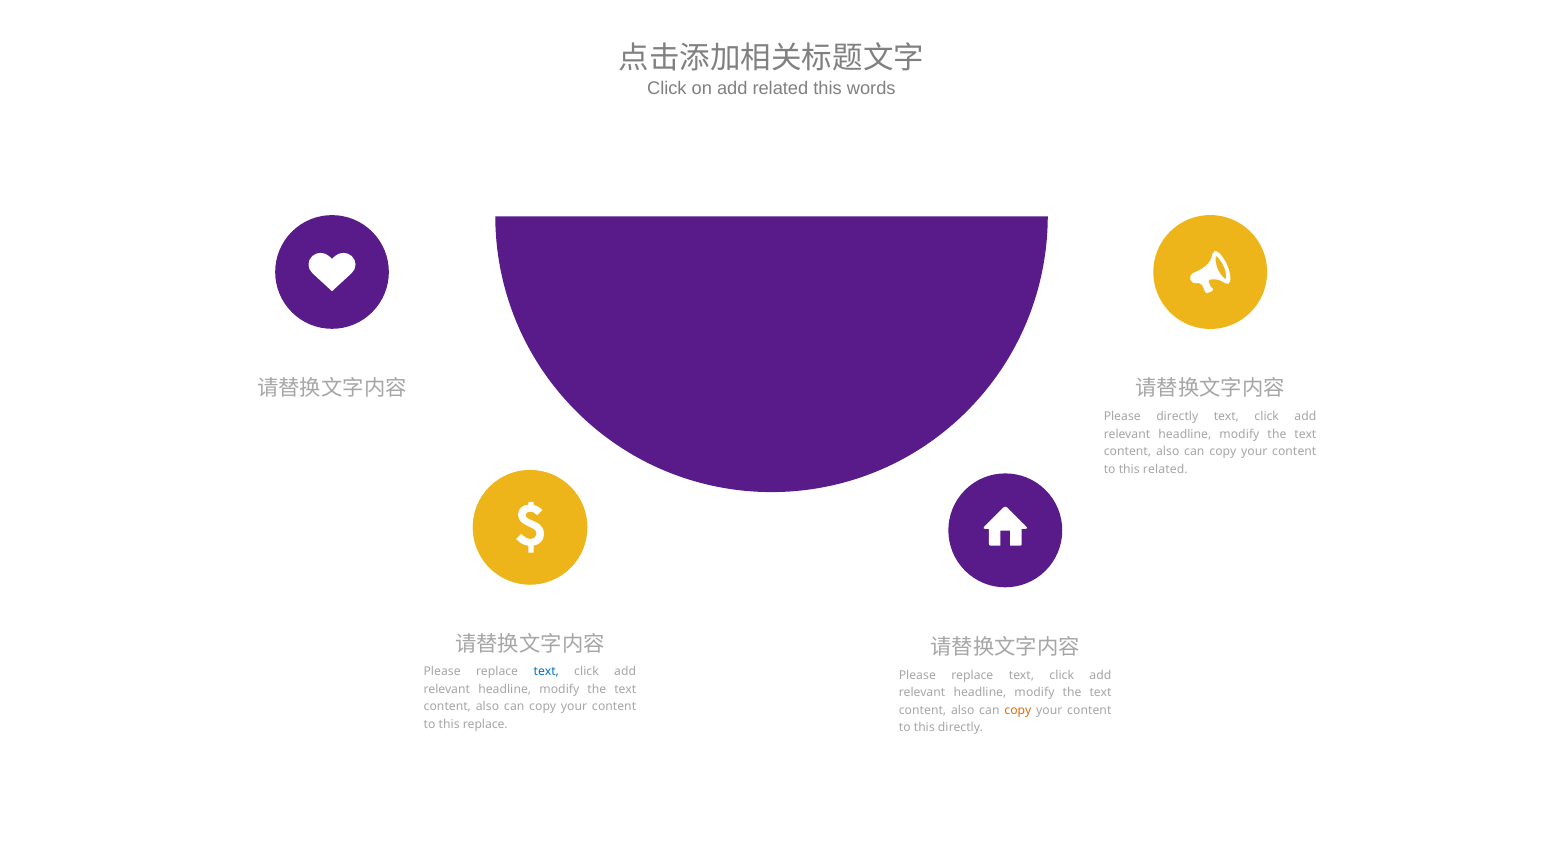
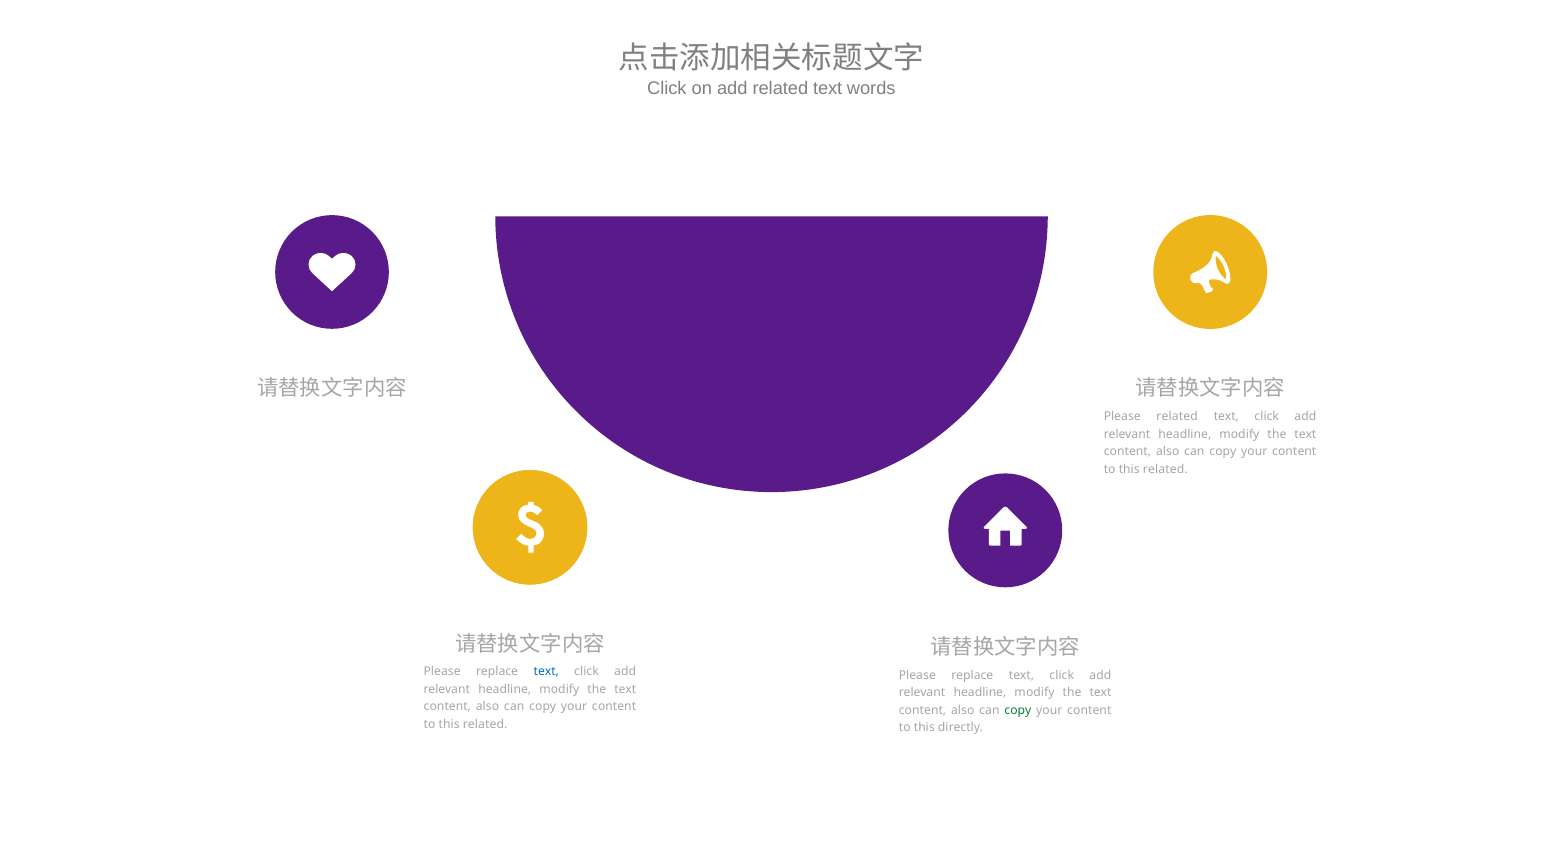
add related this: this -> text (828, 88)
Please directly: directly -> related (1177, 417)
copy colour: orange -> green (1018, 710)
replace: replace -> related (485, 724)
